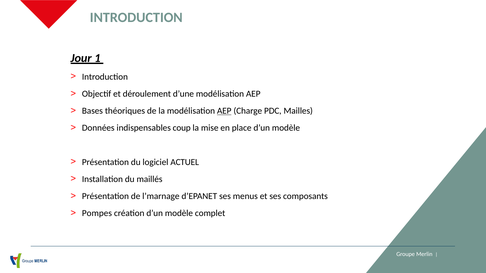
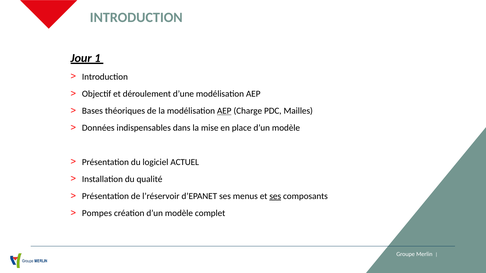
coup: coup -> dans (182, 128)
maillés: maillés -> qualité (149, 179)
l’marnage: l’marnage -> l’réservoir (161, 196)
ses underline: none -> present (275, 196)
